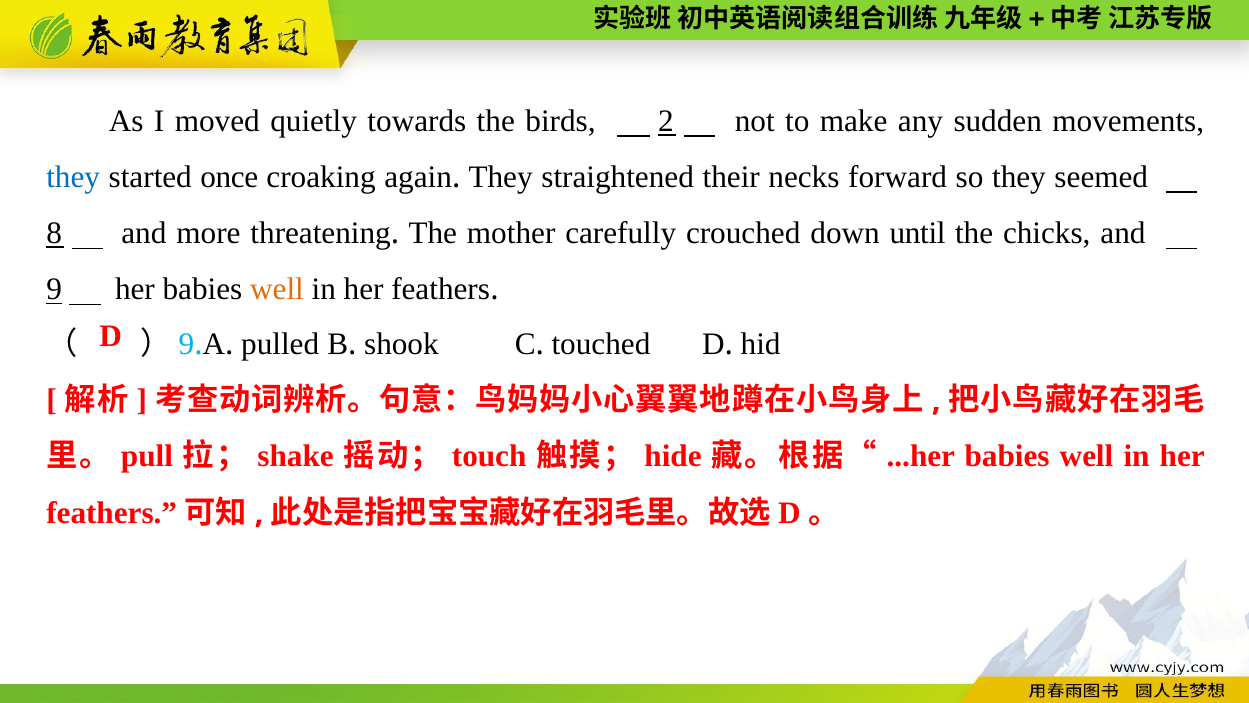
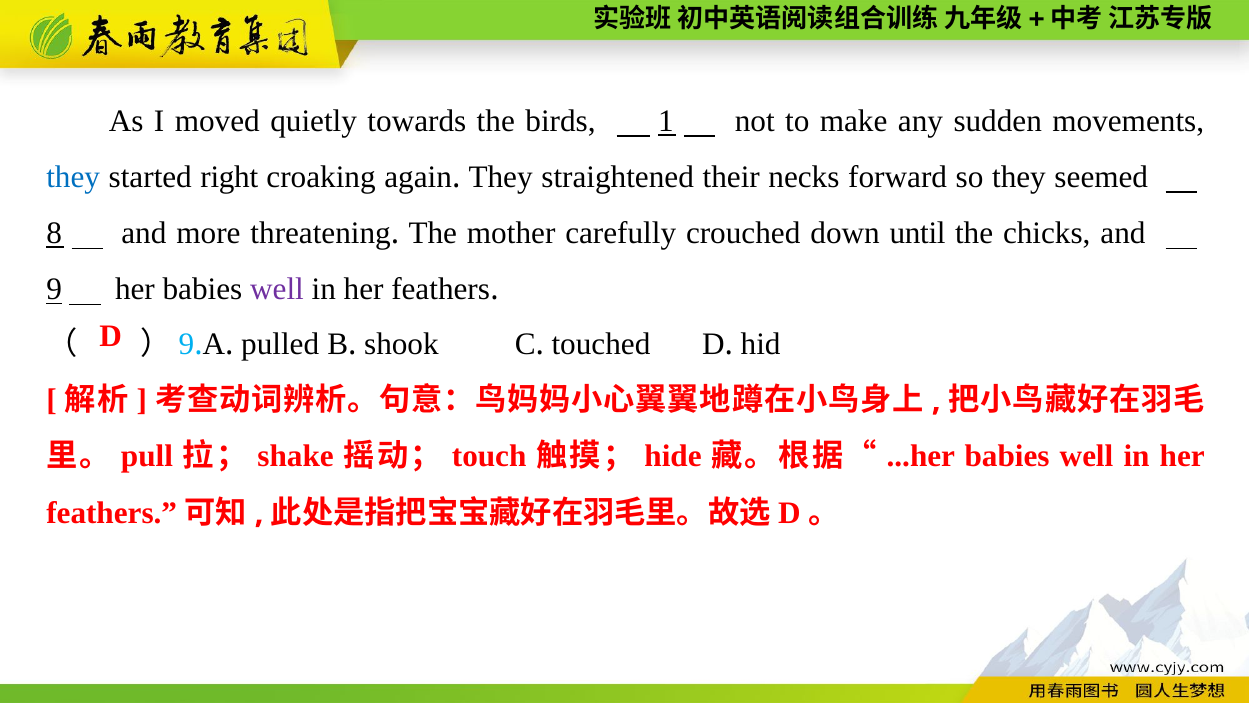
2: 2 -> 1 (666, 121)
once: once -> right (229, 177)
well colour: orange -> purple (277, 289)
